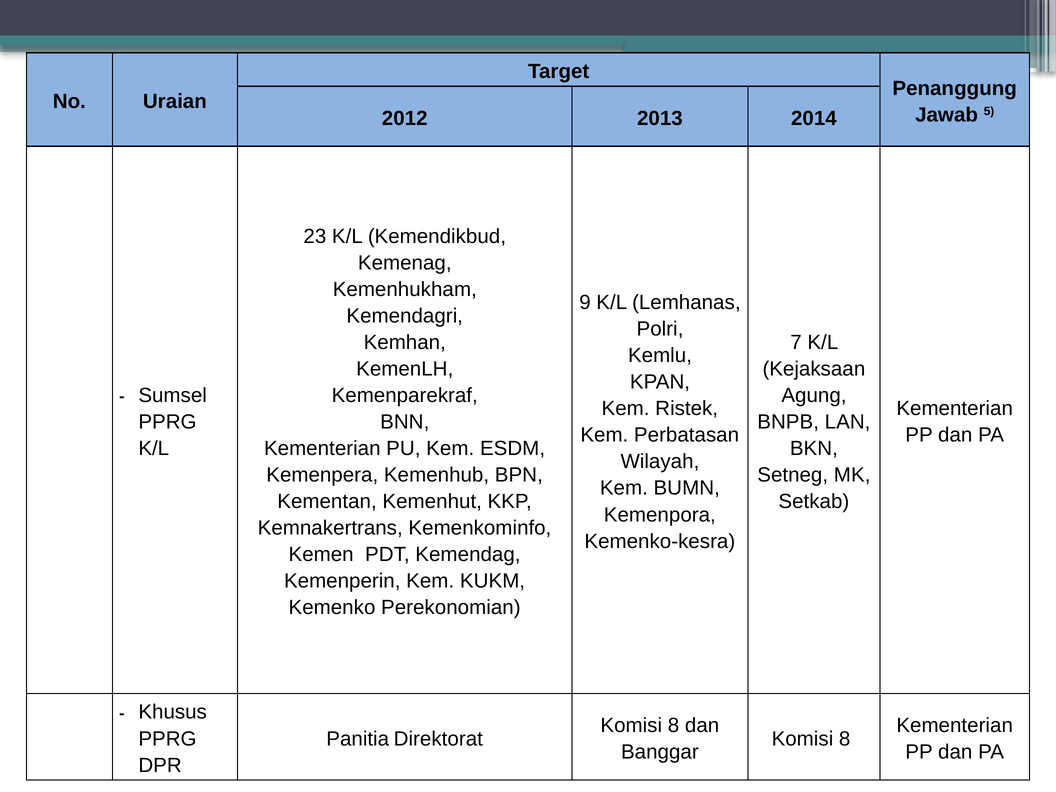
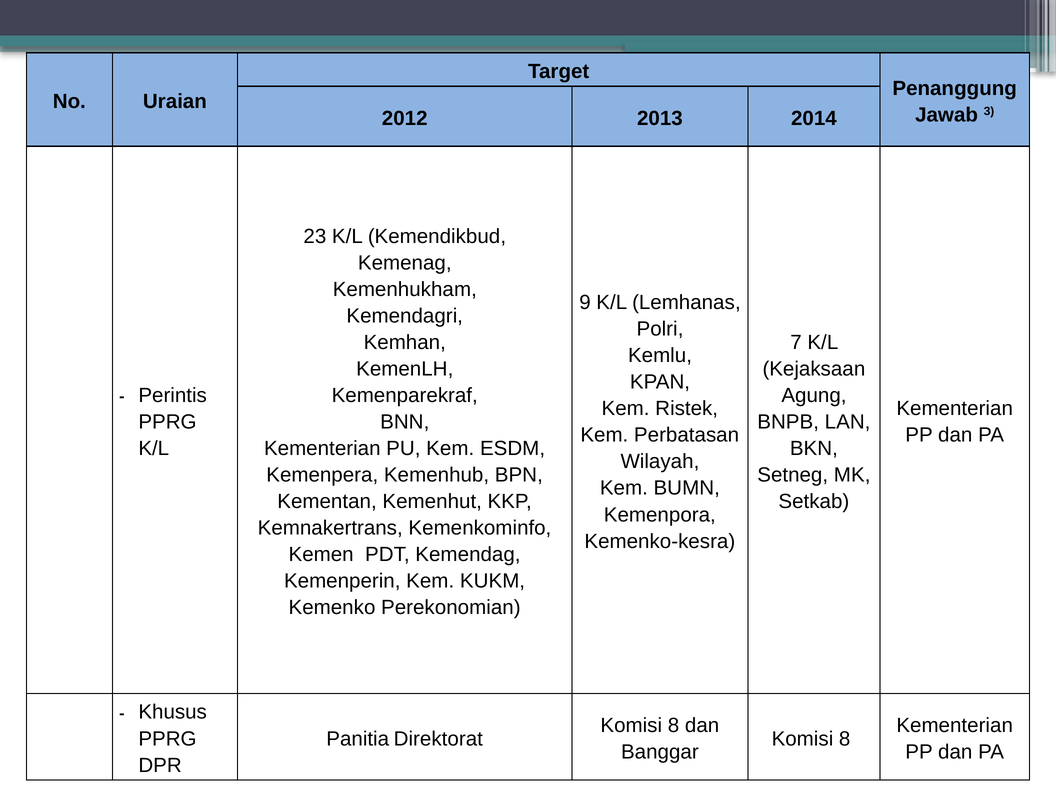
5: 5 -> 3 (989, 112)
Sumsel: Sumsel -> Perintis (173, 395)
